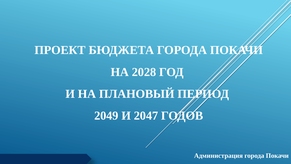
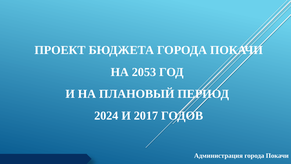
2028: 2028 -> 2053 (144, 72)
2049: 2049 -> 2024 (106, 115)
2047: 2047 -> 2017 (146, 115)
